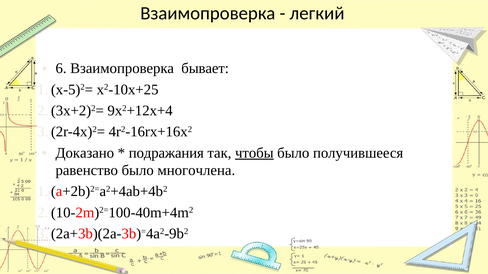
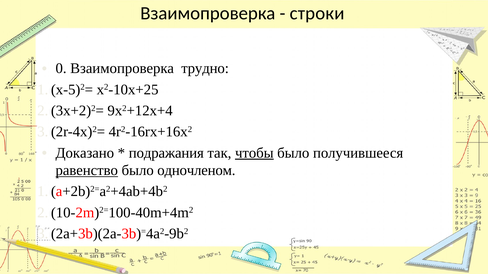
легкий: легкий -> строки (317, 13)
6: 6 -> 0 (61, 69)
бывает: бывает -> трудно (205, 69)
равенство underline: none -> present (87, 171)
многочлена: многочлена -> одночленом (196, 171)
